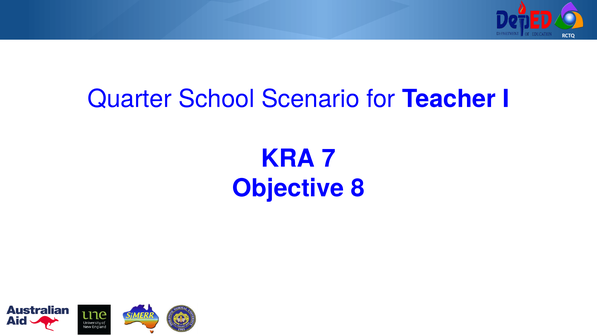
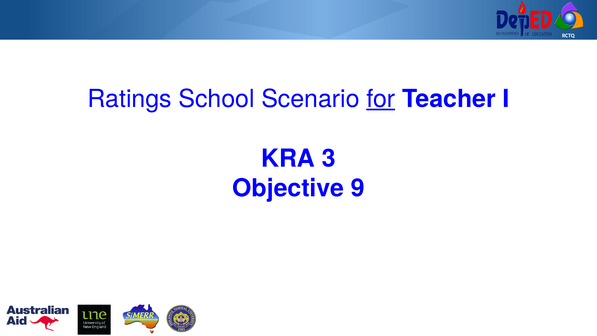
Quarter: Quarter -> Ratings (130, 99)
for underline: none -> present (381, 99)
7: 7 -> 3 (329, 159)
8: 8 -> 9 (358, 188)
